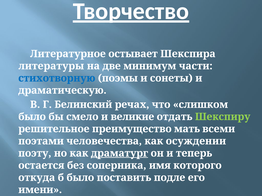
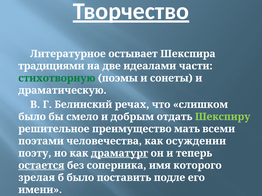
литературы: литературы -> традициями (51, 66)
минимум: минимум -> идеалами (150, 66)
стихотворную colour: blue -> green (57, 78)
великие: великие -> добрым (132, 117)
остается underline: none -> present (41, 166)
откуда: откуда -> зрелая (37, 178)
